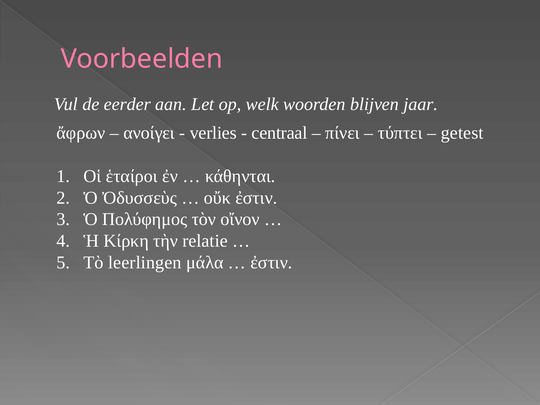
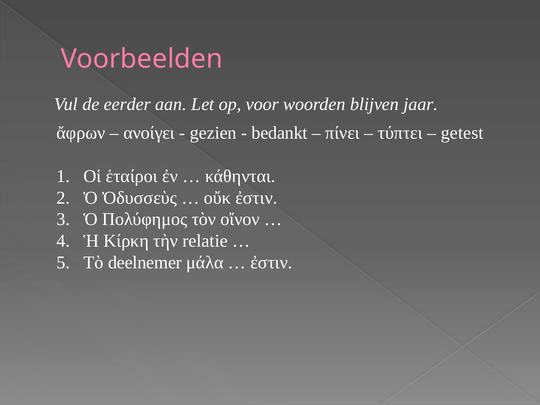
welk: welk -> voor (262, 104)
verlies: verlies -> gezien (213, 133)
centraal: centraal -> bedankt (280, 133)
leerlingen: leerlingen -> deelnemer (145, 263)
